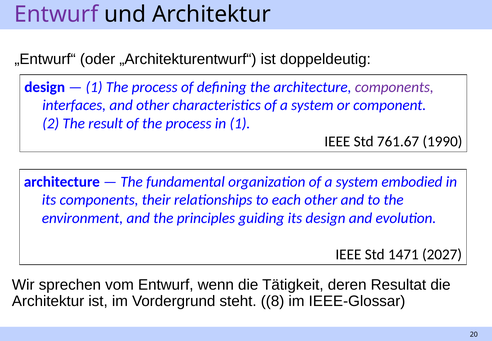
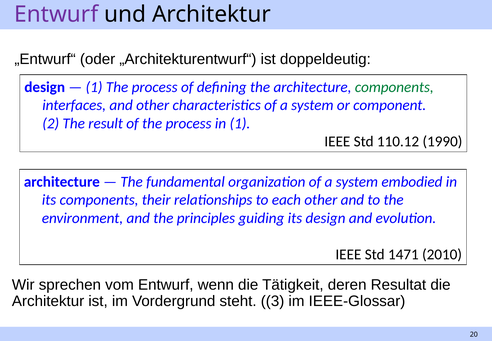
components colour: purple -> green (394, 87)
761.67: 761.67 -> 110.12 (398, 141)
2027: 2027 -> 2010 (442, 254)
8: 8 -> 3 (273, 301)
